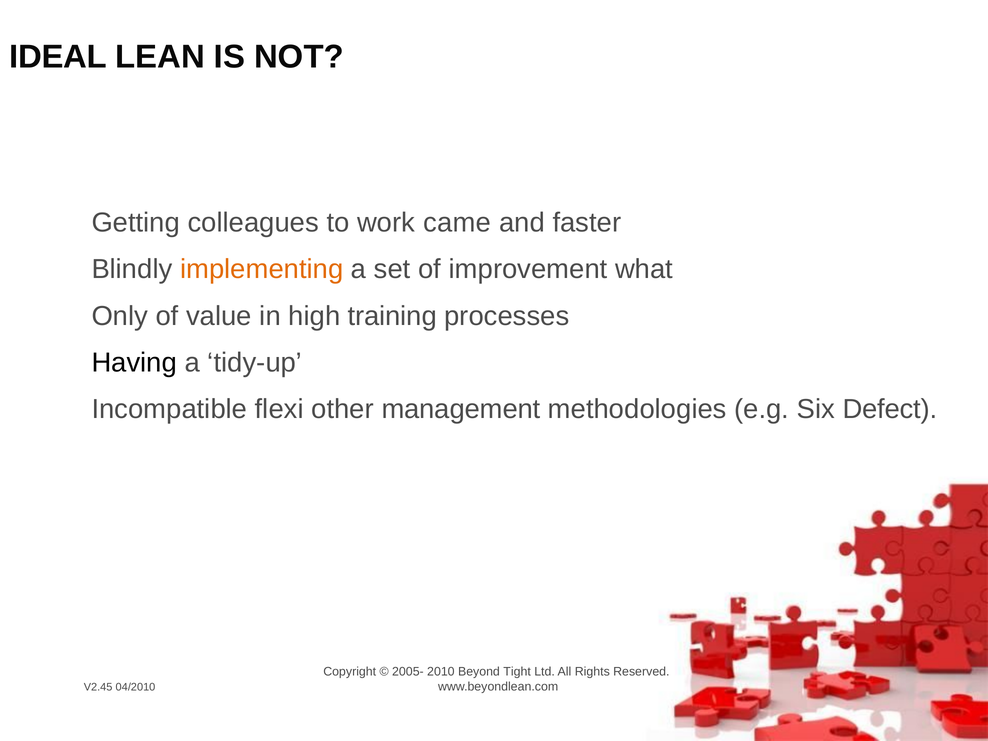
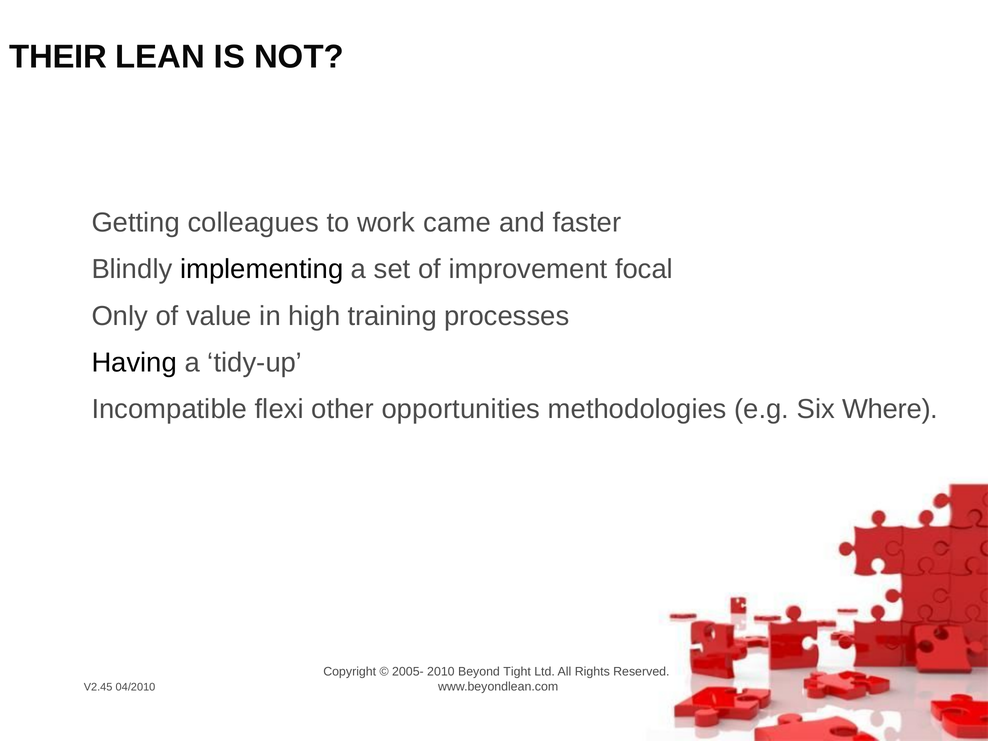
IDEAL: IDEAL -> THEIR (58, 57)
implementing colour: orange -> black (262, 269)
what: what -> focal (644, 269)
management: management -> opportunities (461, 409)
Defect: Defect -> Where (890, 409)
